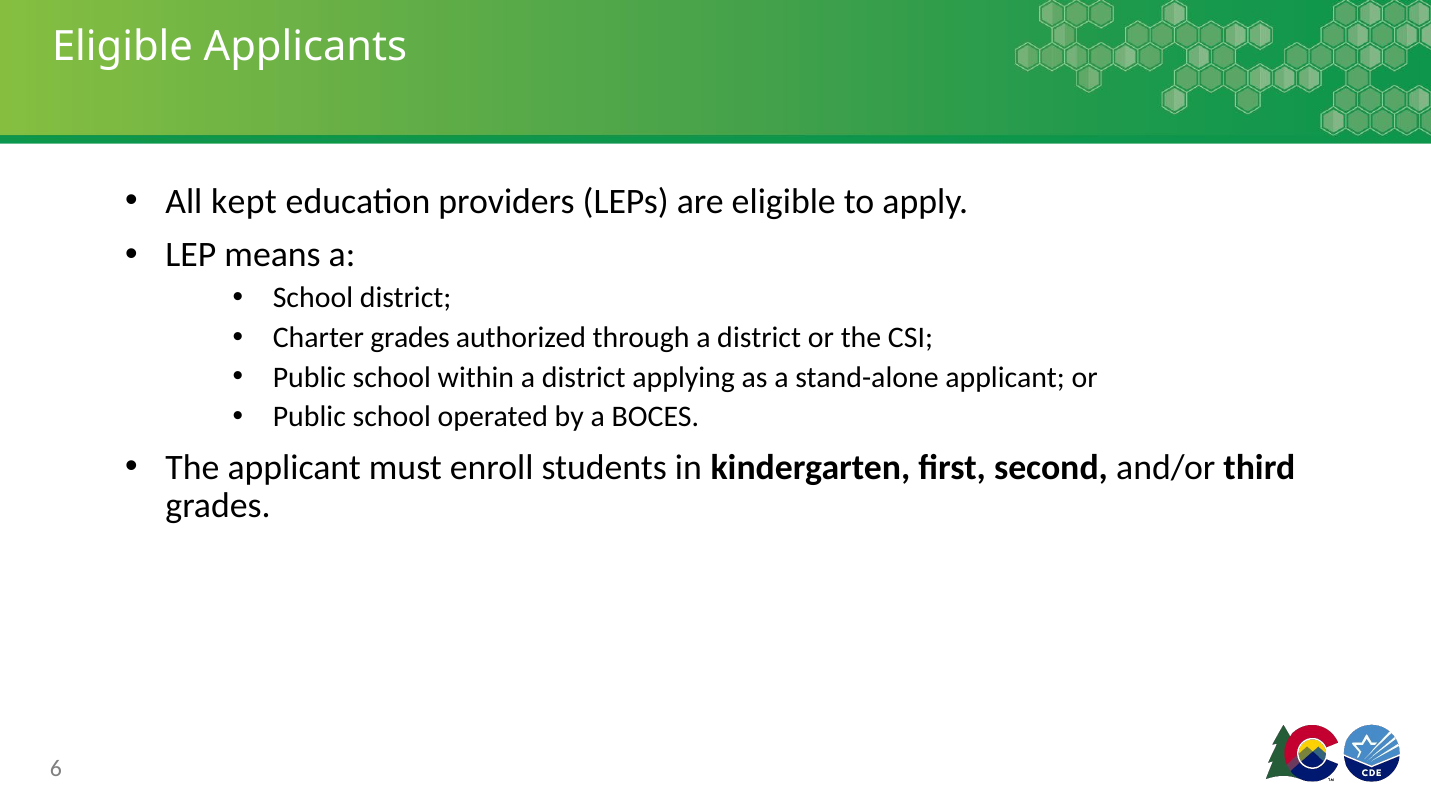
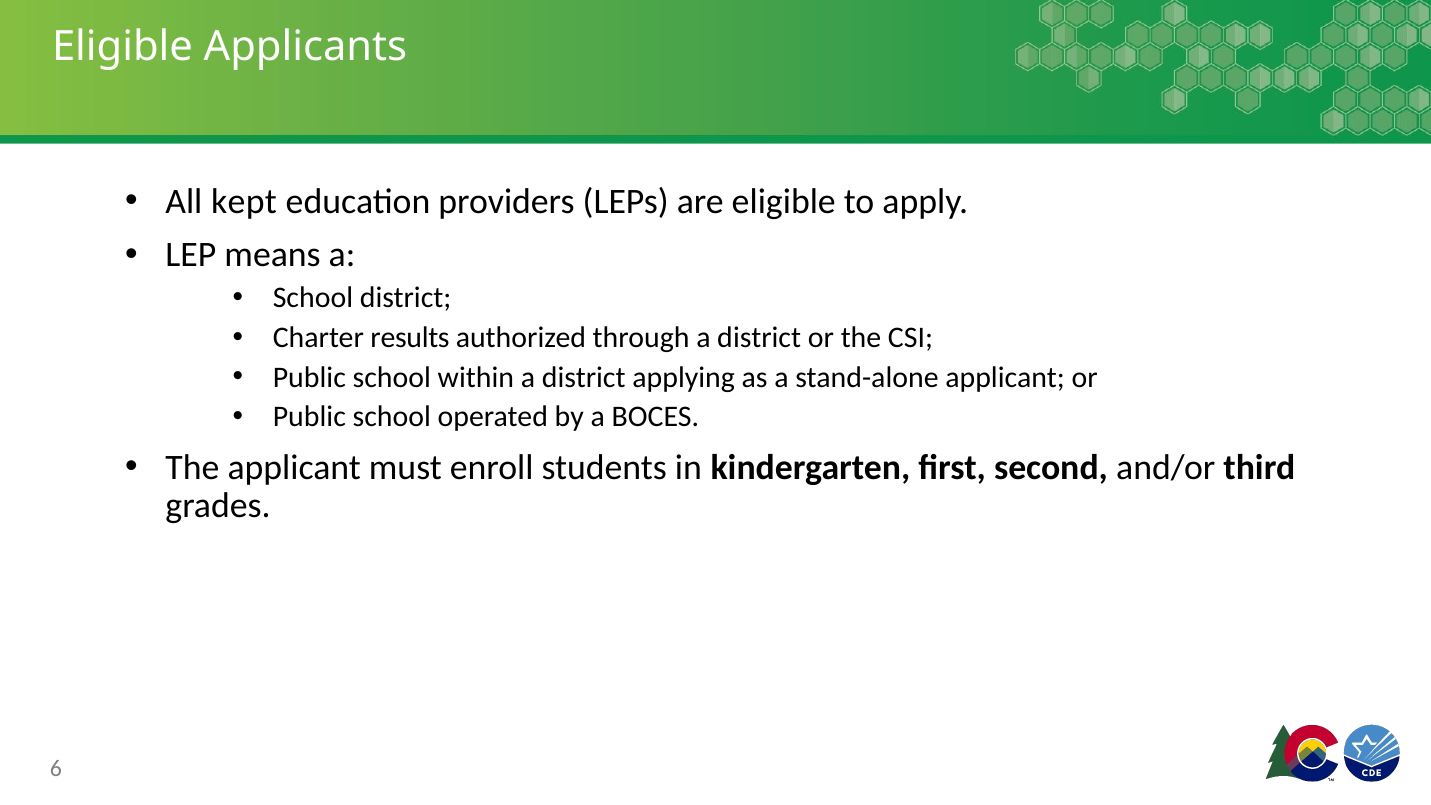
Charter grades: grades -> results (410, 338)
